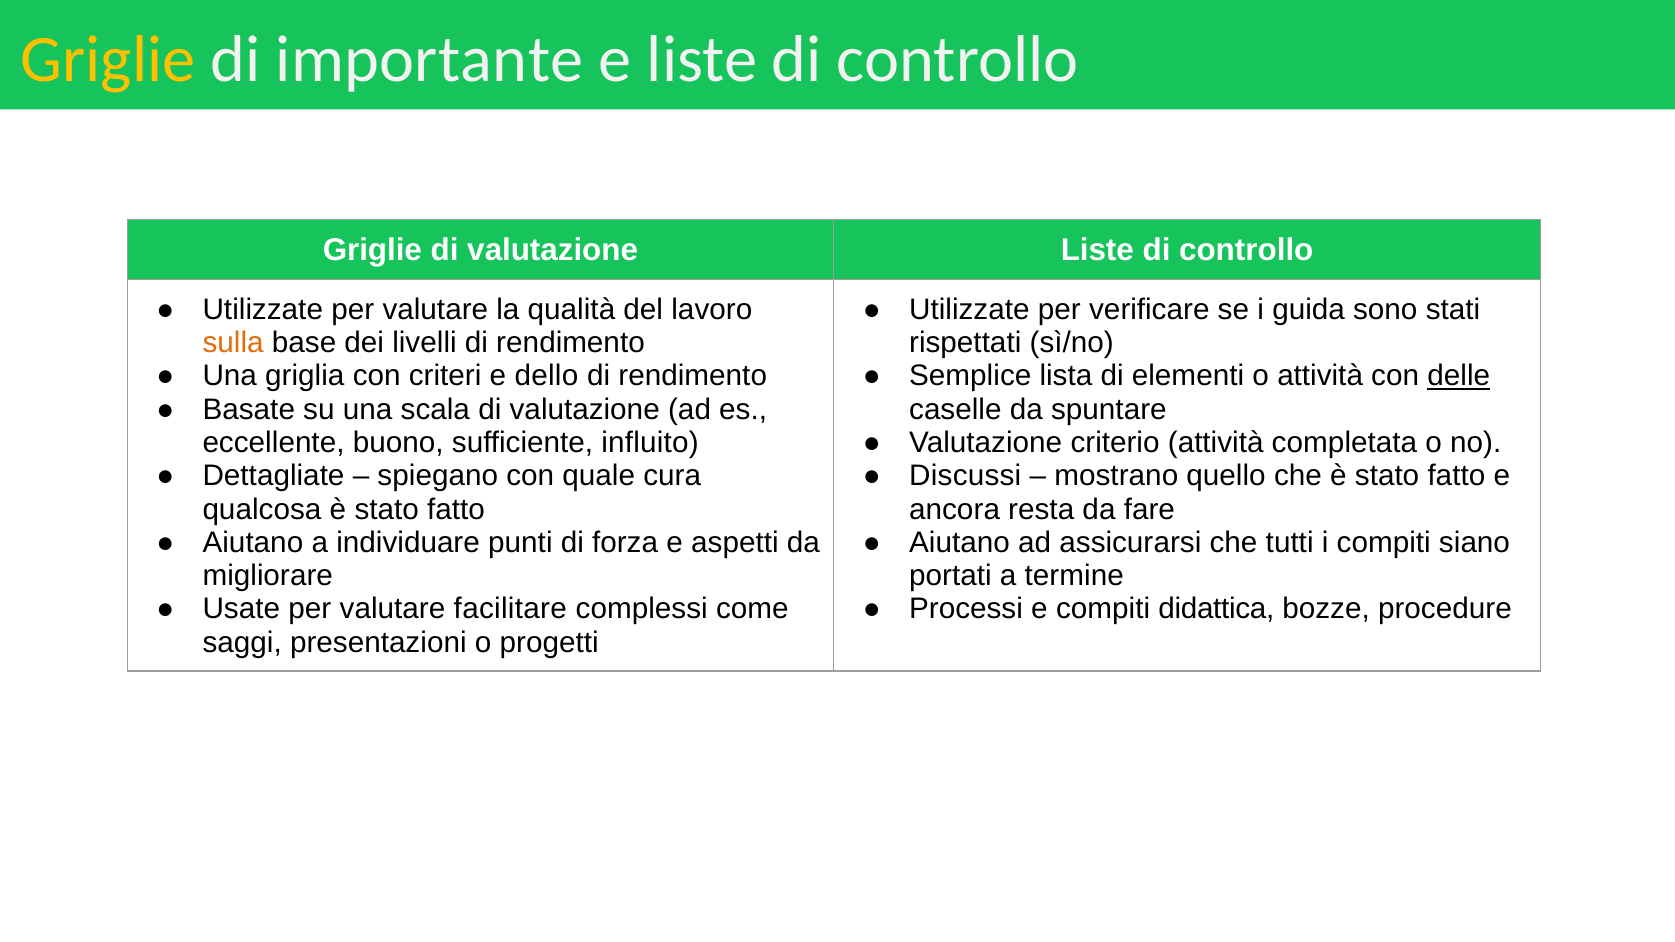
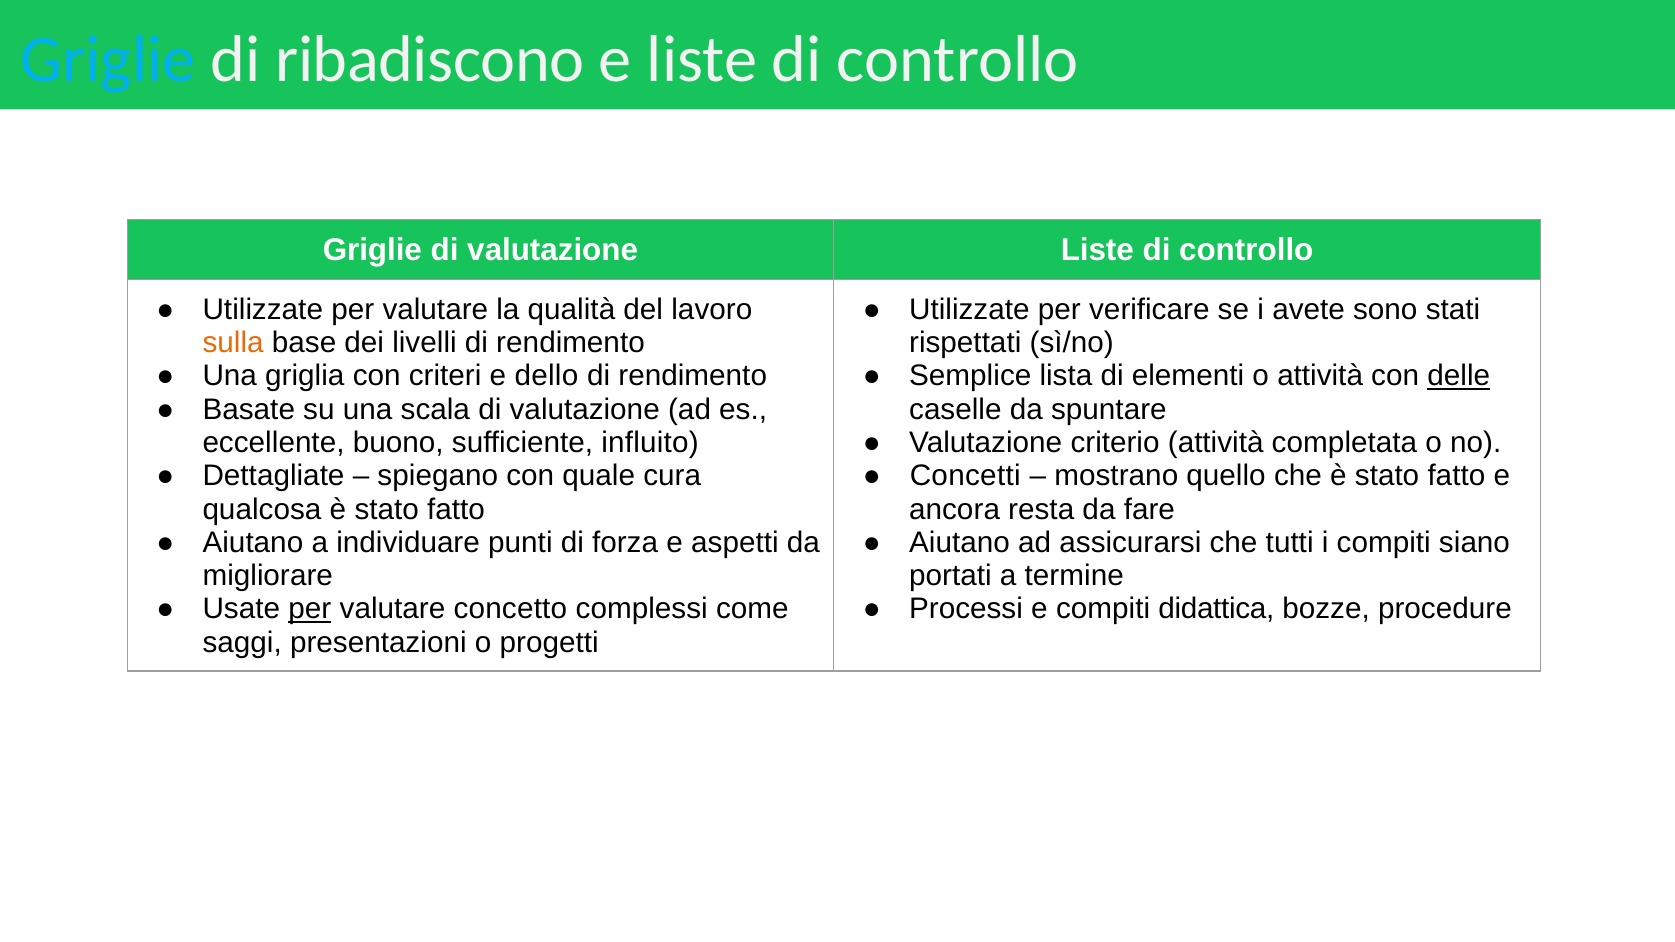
Griglie colour: yellow -> light blue (108, 60)
importante: importante -> ribadiscono (430, 60)
guida: guida -> avete (1309, 310)
Discussi: Discussi -> Concetti (965, 476)
per underline: none -> present (310, 609)
facilitare: facilitare -> concetto (510, 609)
